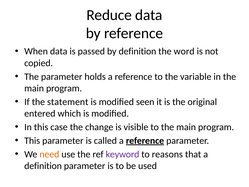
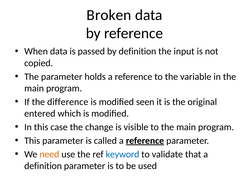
Reduce: Reduce -> Broken (109, 15)
word: word -> input (184, 51)
statement: statement -> difference (68, 102)
keyword colour: purple -> blue (123, 154)
reasons: reasons -> validate (167, 154)
